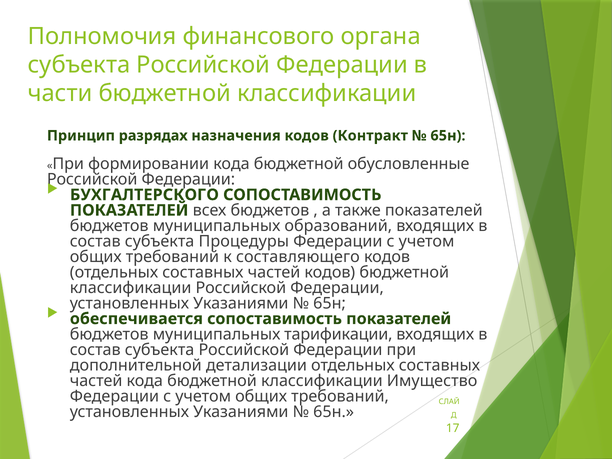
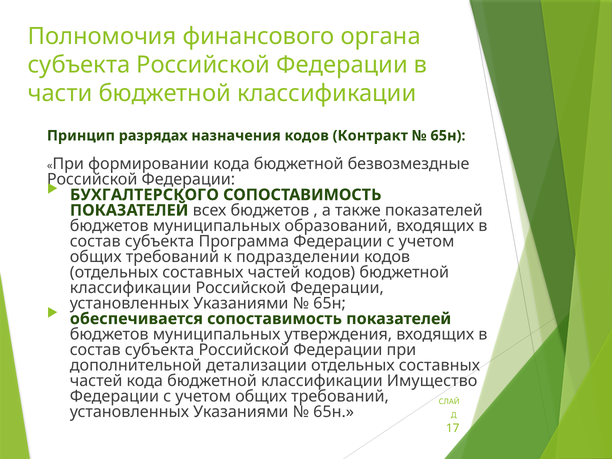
обусловленные: обусловленные -> безвозмездные (409, 164)
Процедуры: Процедуры -> Программа (244, 241)
составляющего: составляющего -> подразделении (298, 257)
тарификации: тарификации -> утверждения (338, 334)
